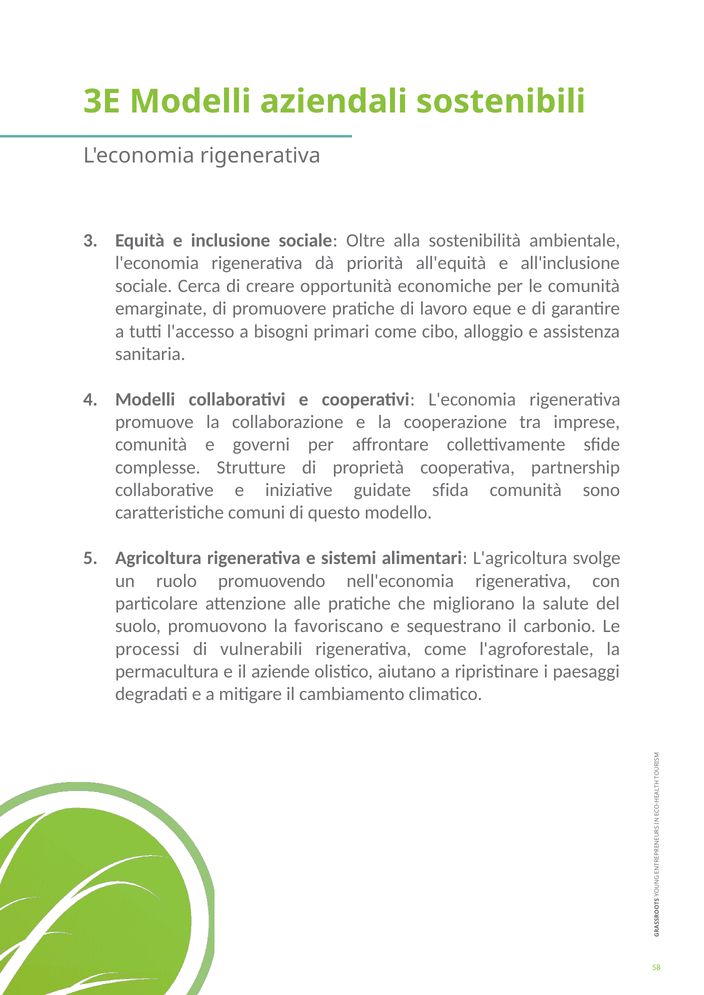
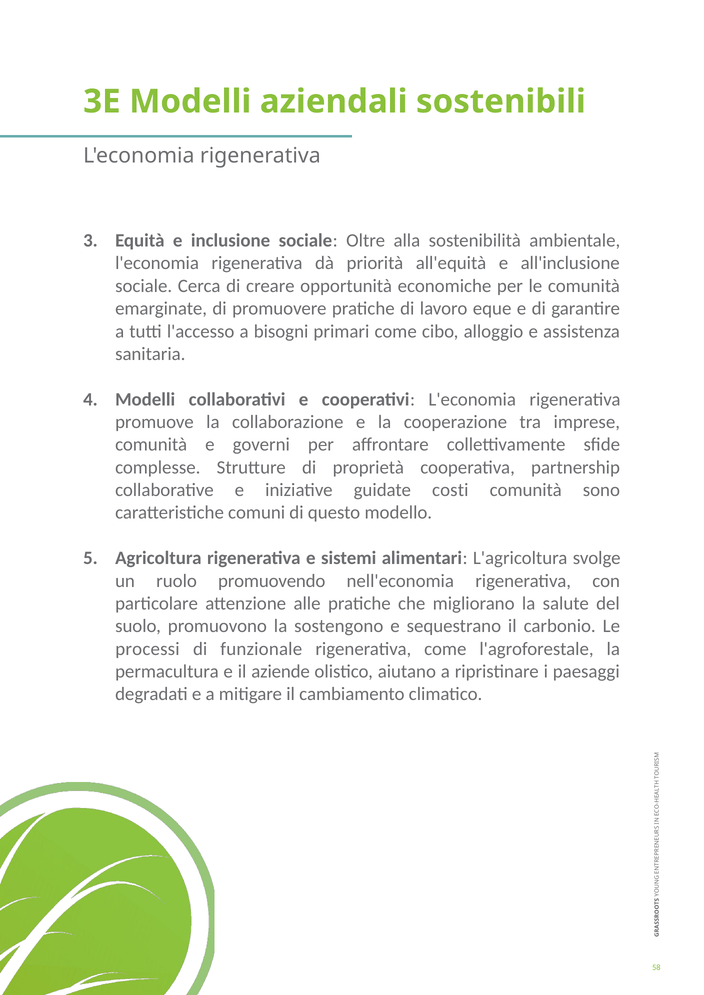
sfida: sfida -> costi (450, 490)
favoriscano: favoriscano -> sostengono (339, 627)
vulnerabili: vulnerabili -> funzionale (261, 649)
